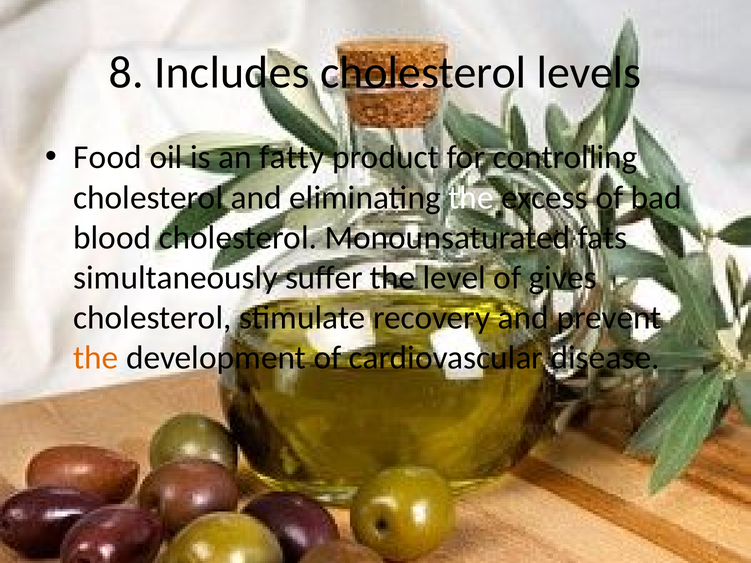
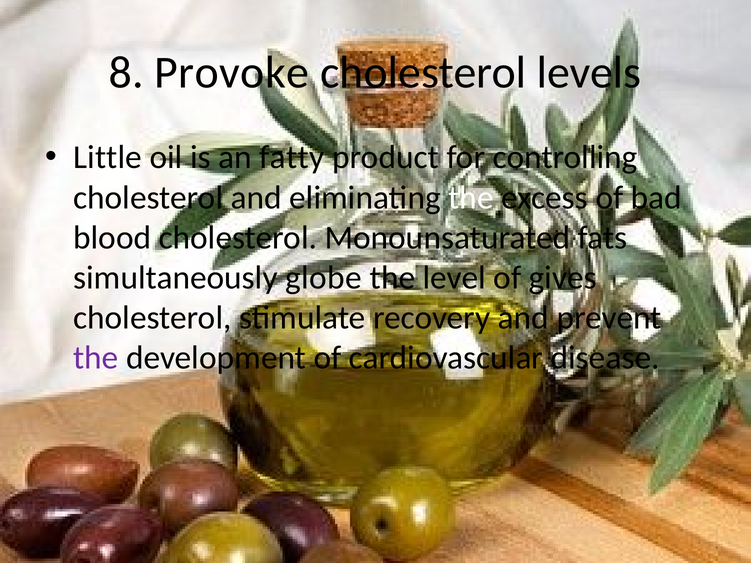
Includes: Includes -> Provoke (232, 73)
Food: Food -> Little (108, 158)
suffer: suffer -> globe (324, 278)
the colour: orange -> purple (96, 358)
